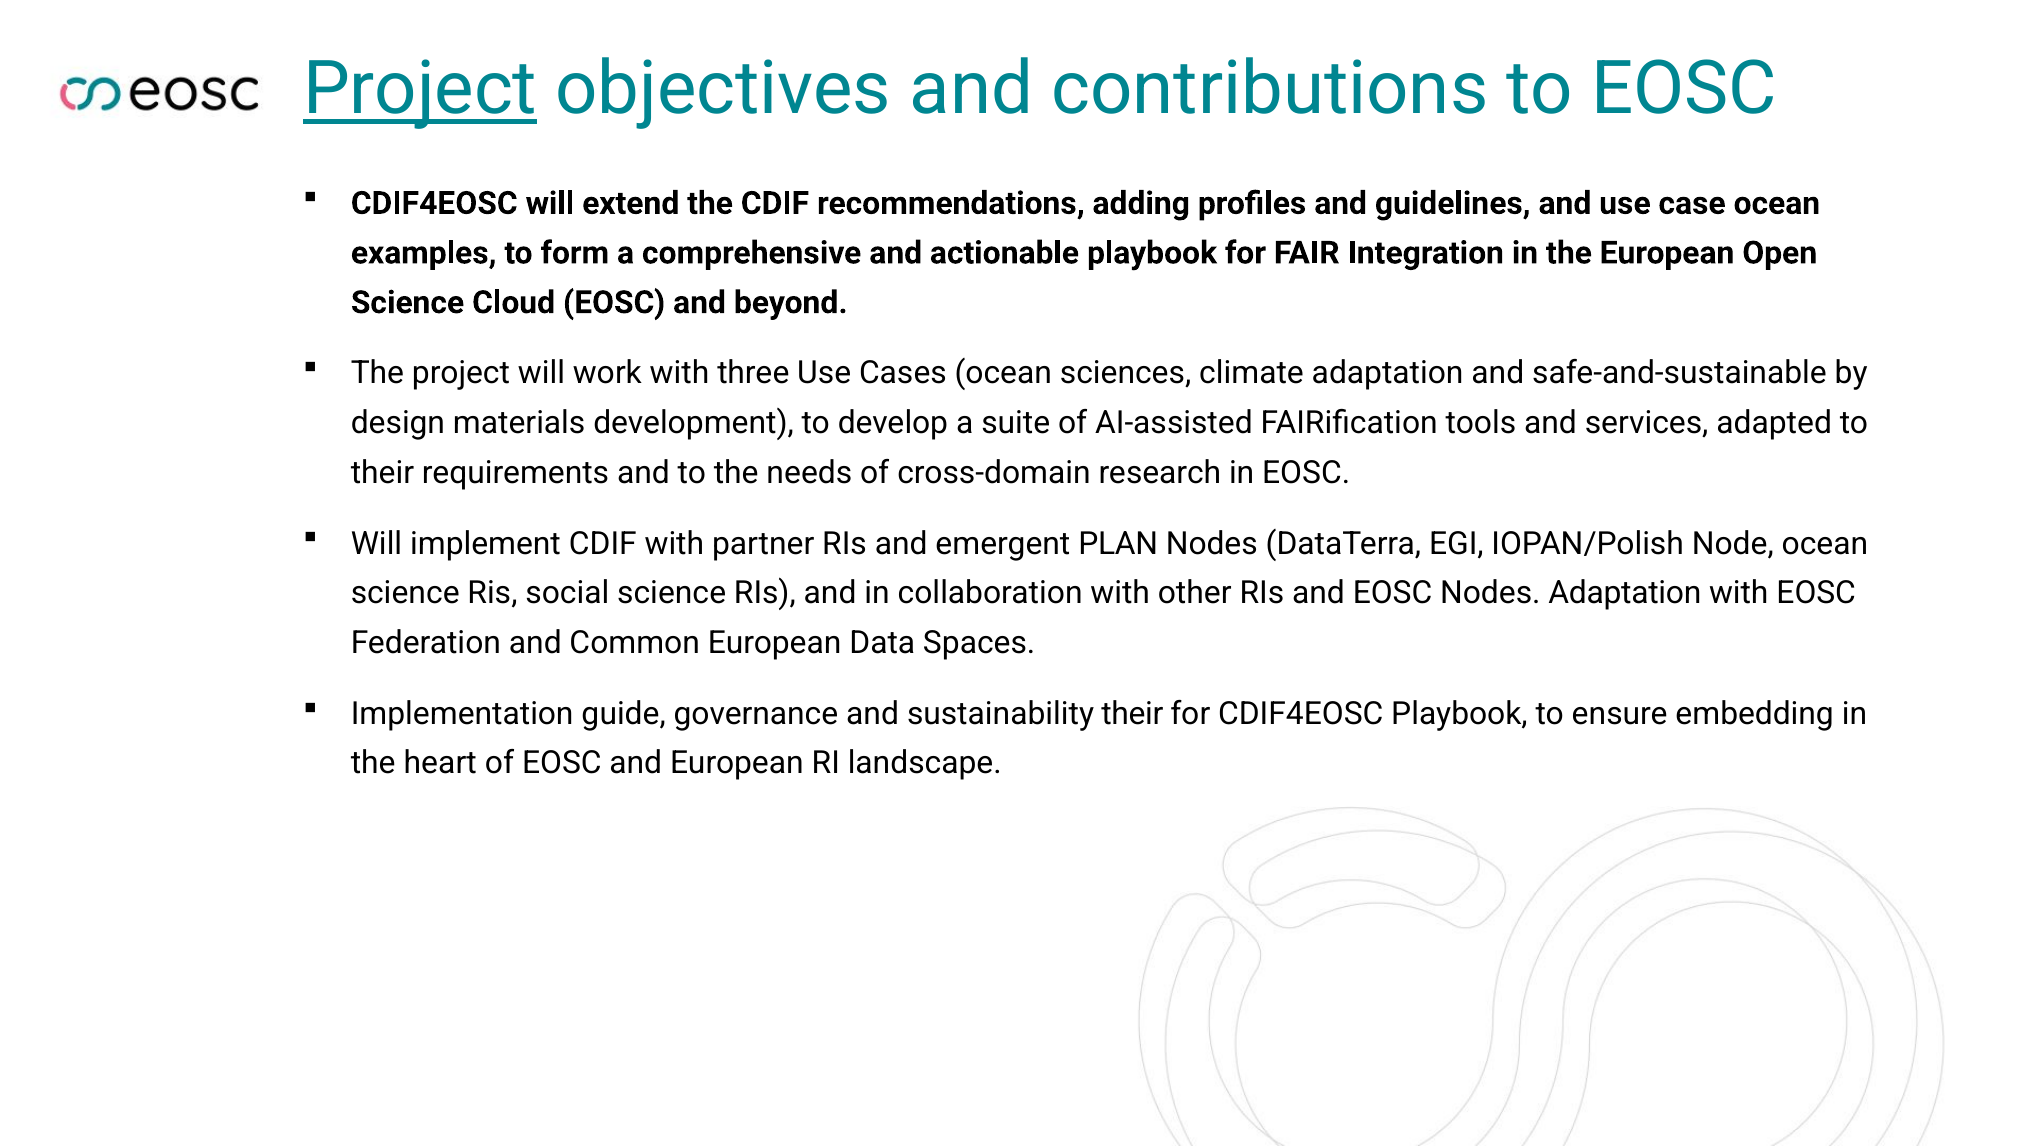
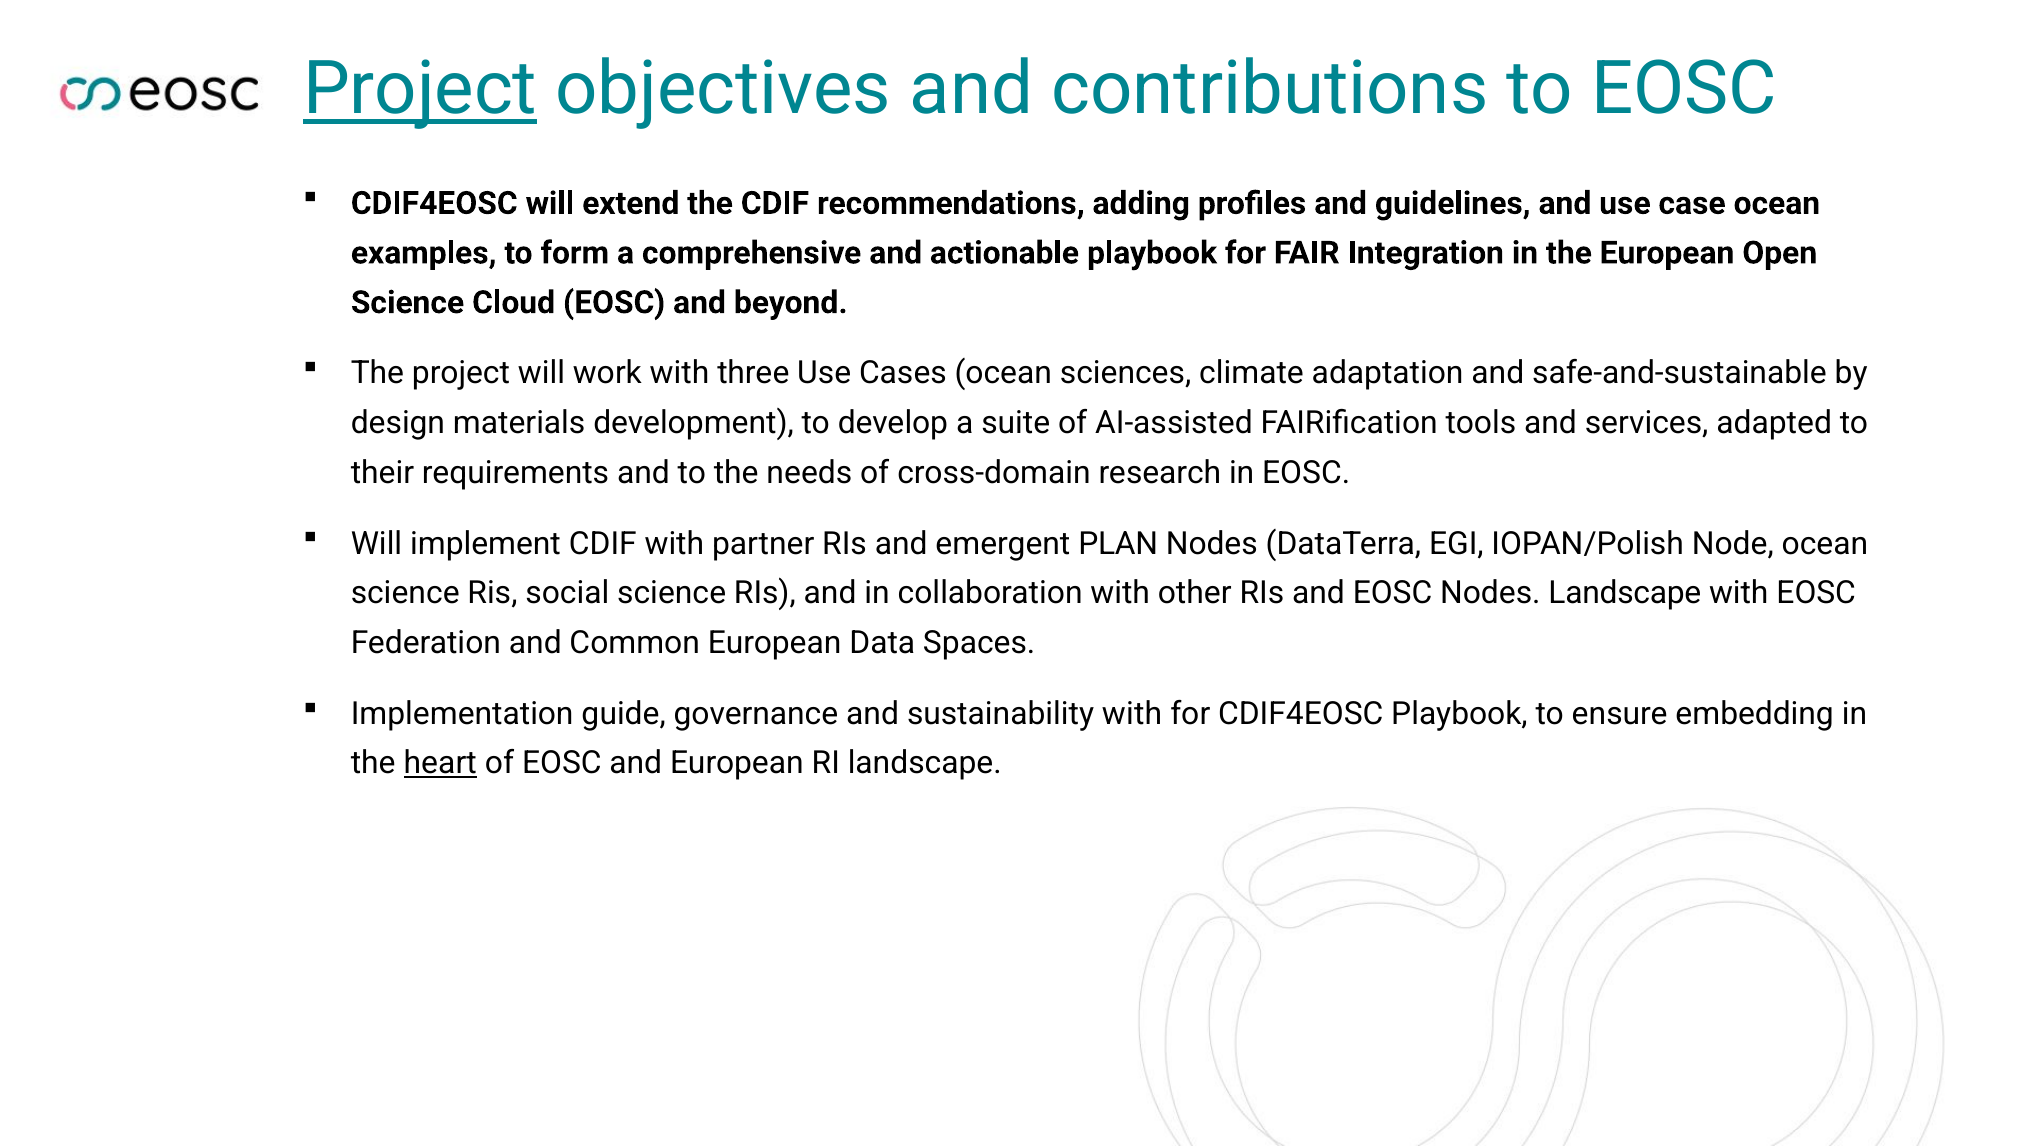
Nodes Adaptation: Adaptation -> Landscape (1625, 593)
sustainability their: their -> with (1132, 714)
heart underline: none -> present (440, 764)
